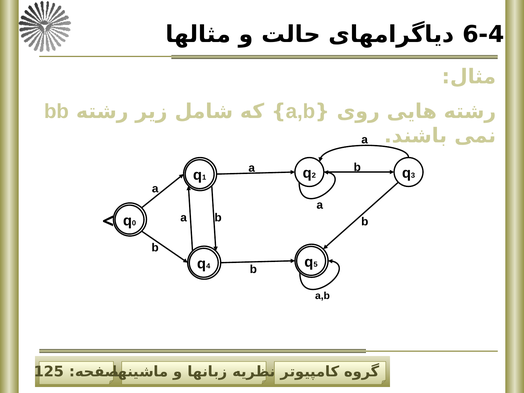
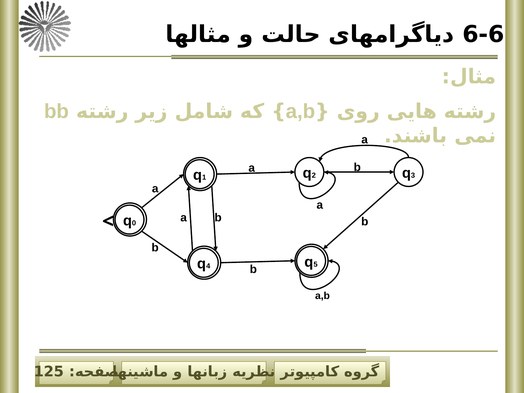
6-4: 6-4 -> 6-6 (483, 34)
